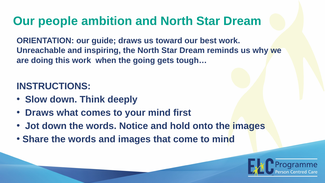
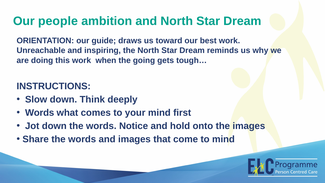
Draws: Draws -> Words (40, 113)
